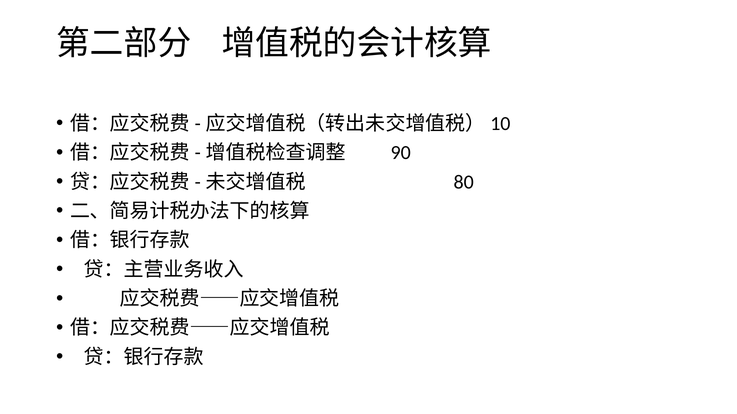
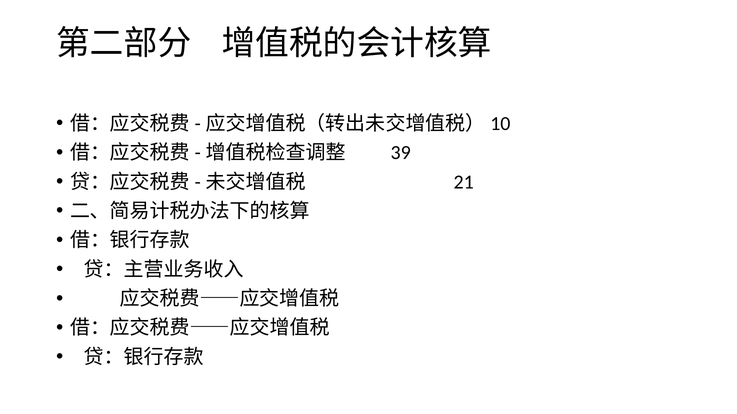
90: 90 -> 39 (401, 153)
80: 80 -> 21 (464, 182)
